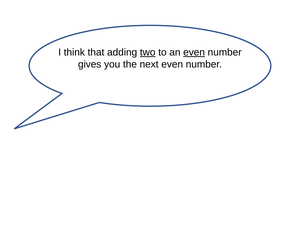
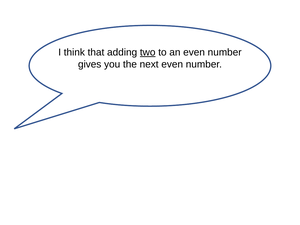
even underline: present -> none (194, 52)
